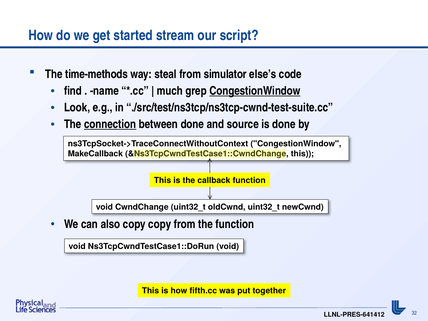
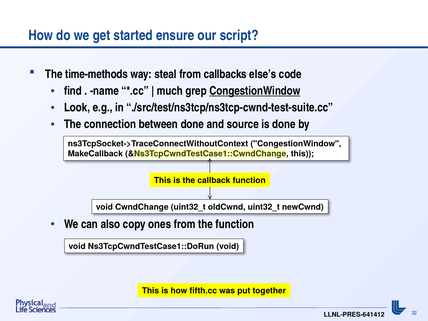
stream: stream -> ensure (175, 35)
simulator: simulator -> callbacks (225, 74)
connection underline: present -> none (110, 124)
copy copy: copy -> ones (160, 224)
